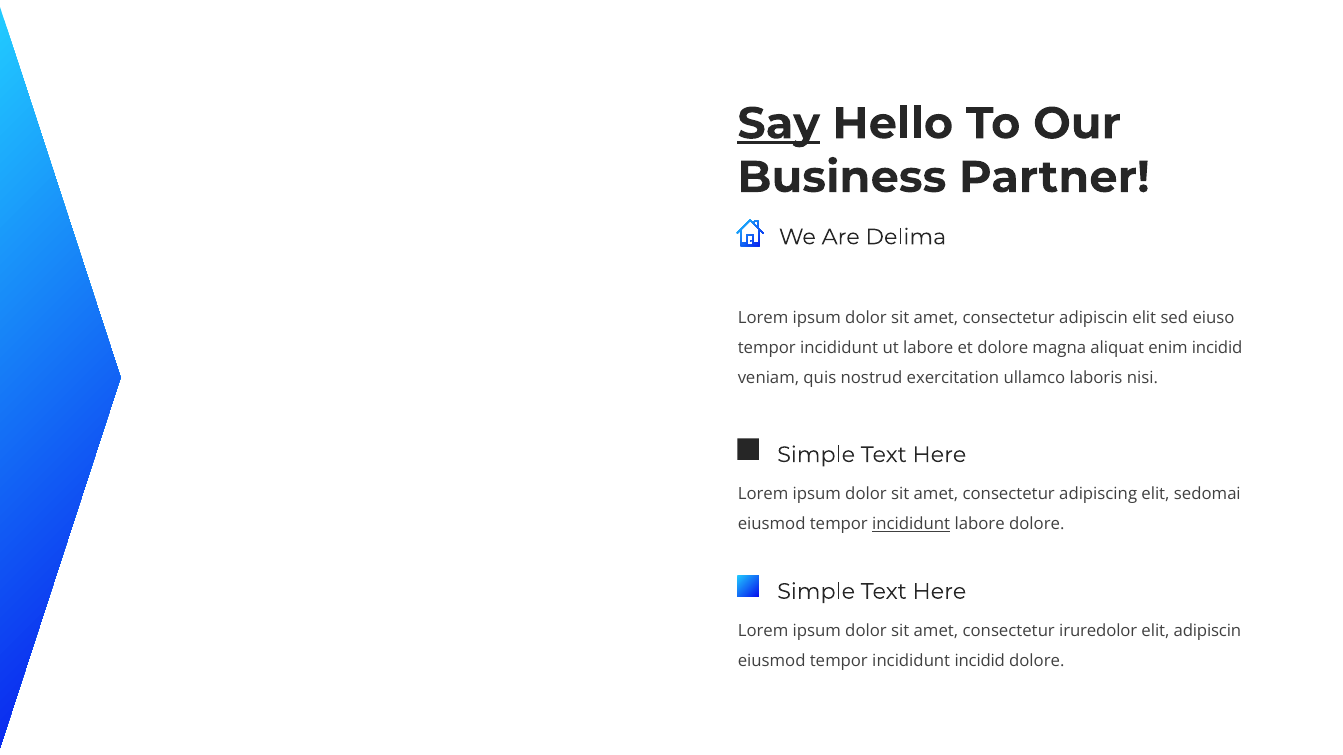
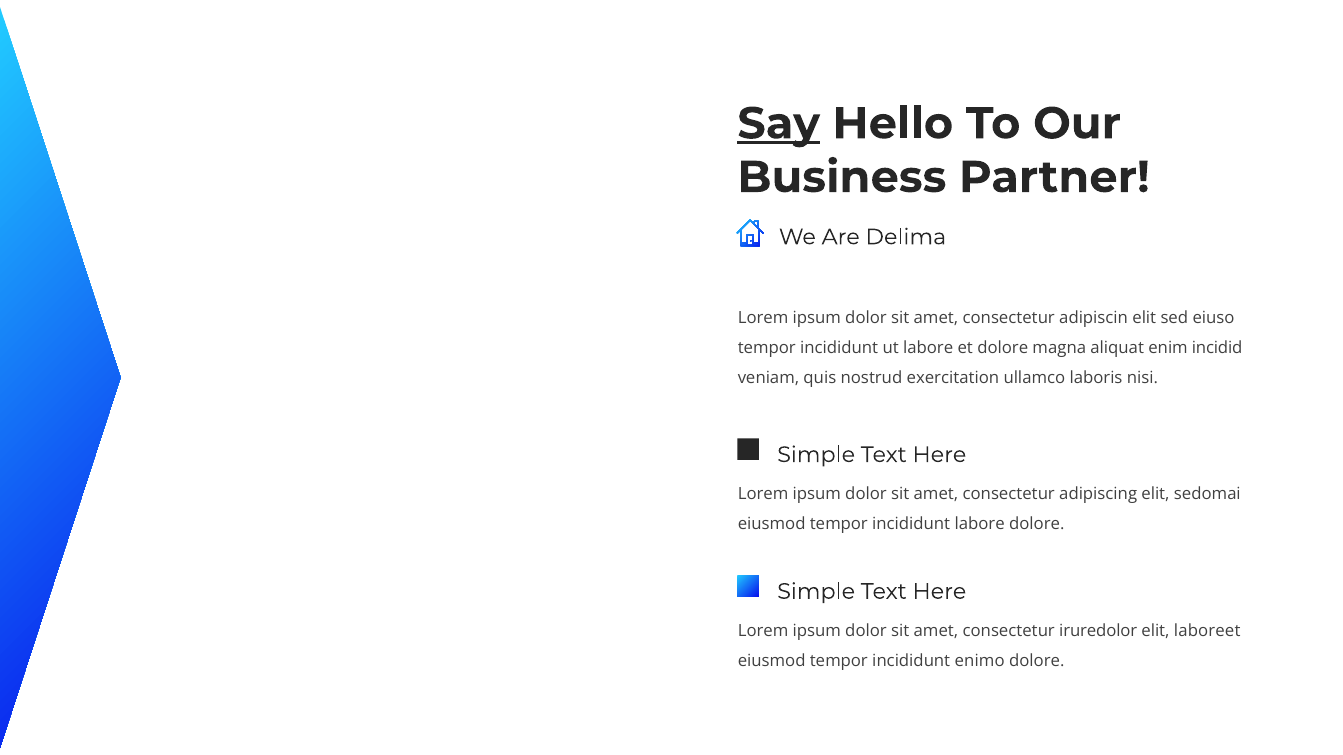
incididunt underline: present -> none (911, 524)
elit adipiscin: adipiscin -> laboreet (1207, 631)
incididunt incidid: incidid -> enimo (980, 661)
